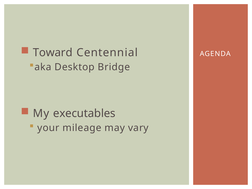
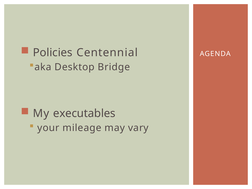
Toward: Toward -> Policies (53, 53)
